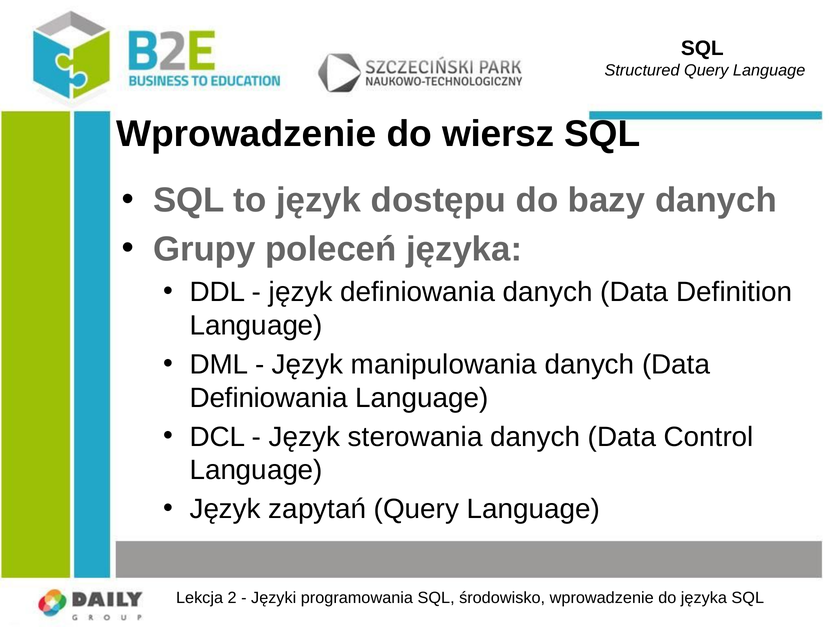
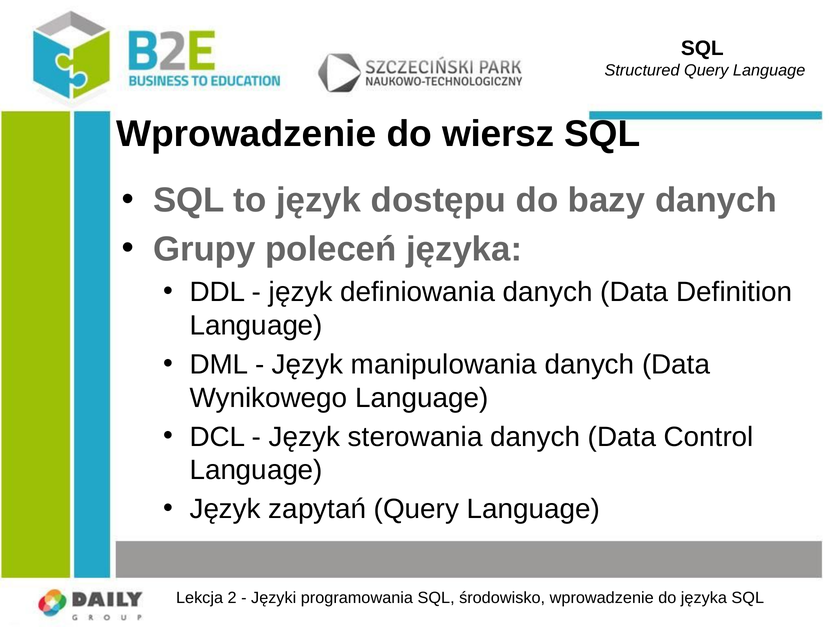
Definiowania: Definiowania -> Wynikowego (269, 398)
